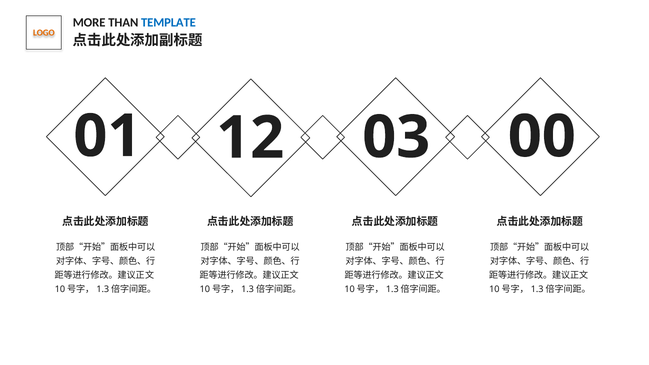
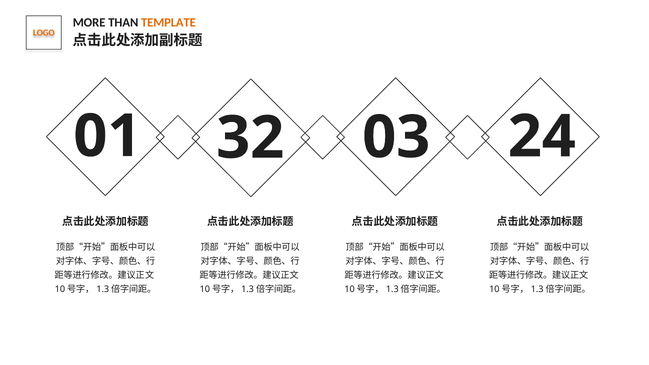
TEMPLATE colour: blue -> orange (168, 23)
12: 12 -> 32 (250, 138)
00: 00 -> 24 (542, 137)
